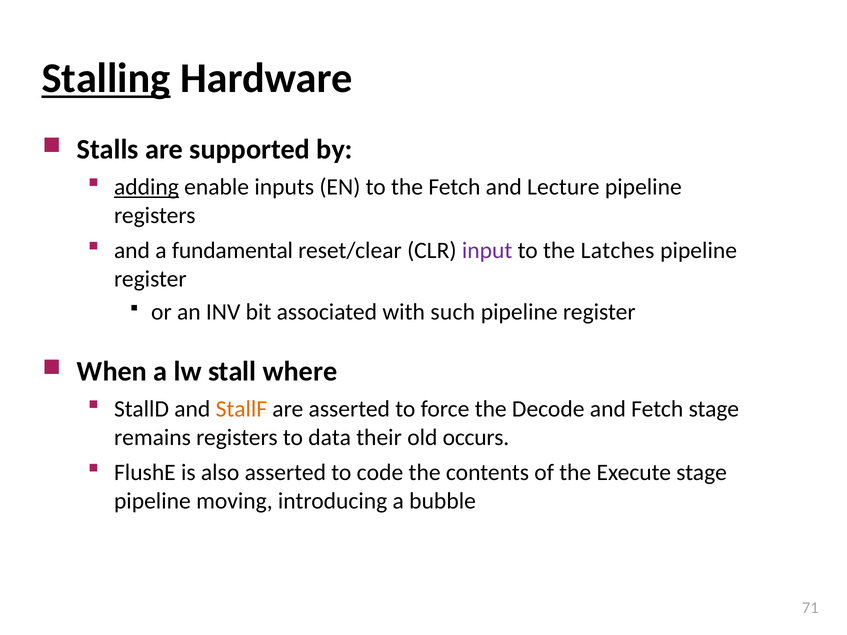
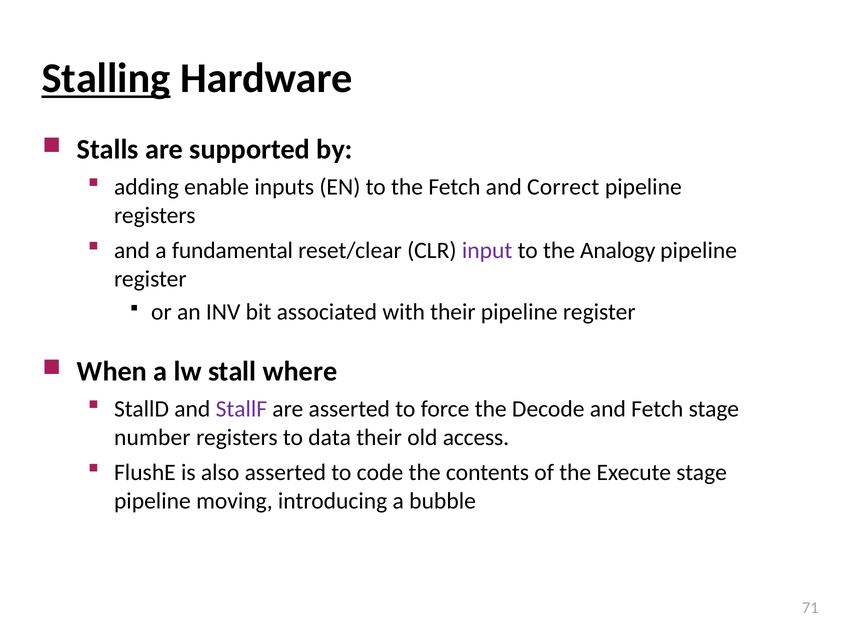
adding underline: present -> none (146, 187)
Lecture: Lecture -> Correct (563, 187)
Latches: Latches -> Analogy (618, 251)
with such: such -> their (453, 312)
StallF colour: orange -> purple (241, 409)
remains: remains -> number (152, 438)
occurs: occurs -> access (476, 438)
